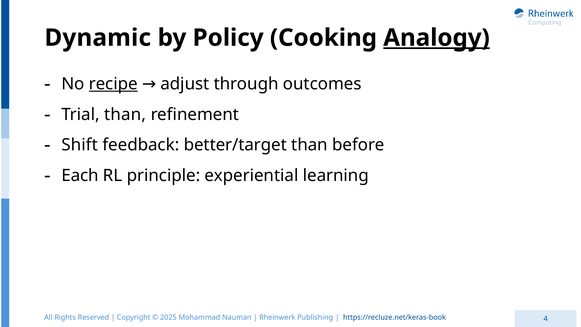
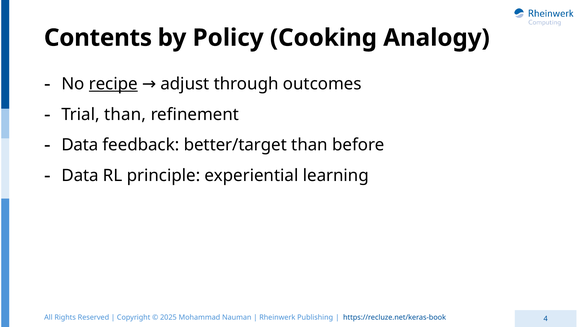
Dynamic: Dynamic -> Contents (98, 38)
Analogy underline: present -> none (437, 38)
Shift: Shift -> Data (80, 145)
Each: Each -> Data (80, 175)
